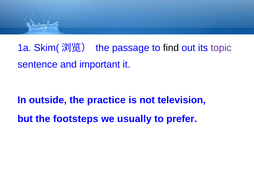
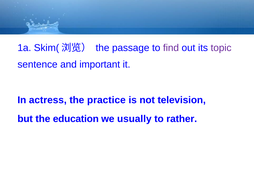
find colour: black -> purple (171, 48)
outside: outside -> actress (48, 100)
footsteps: footsteps -> education (76, 119)
prefer: prefer -> rather (182, 119)
